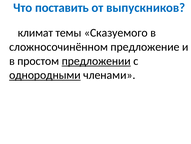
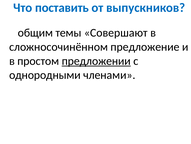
климат: климат -> общим (35, 33)
Сказуемого: Сказуемого -> Совершают (116, 33)
однородными underline: present -> none (45, 75)
